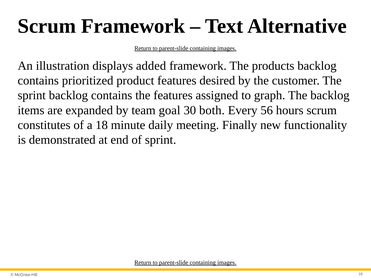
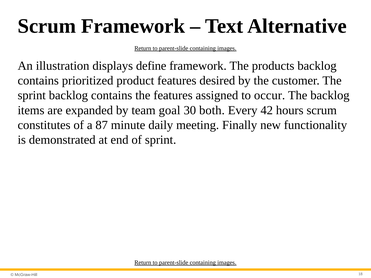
added: added -> define (151, 66)
graph: graph -> occur (270, 95)
56: 56 -> 42 (267, 110)
a 18: 18 -> 87 (102, 125)
